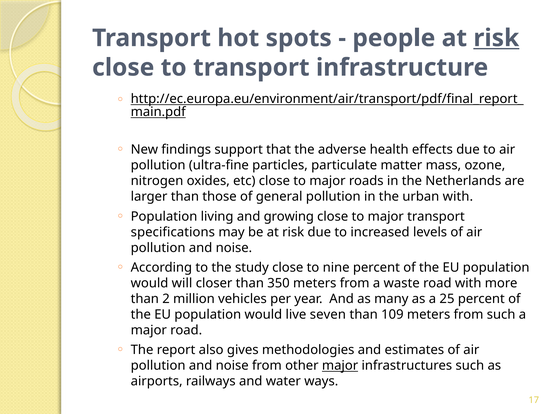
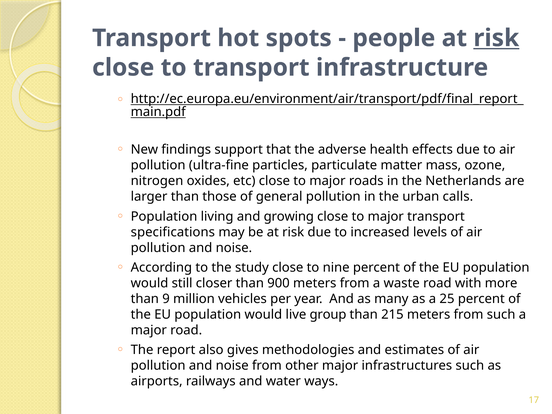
urban with: with -> calls (458, 197)
will: will -> still (182, 283)
350: 350 -> 900 (279, 283)
2: 2 -> 9 (166, 299)
seven: seven -> group (328, 315)
109: 109 -> 215 (392, 315)
major underline: present -> none (340, 366)
